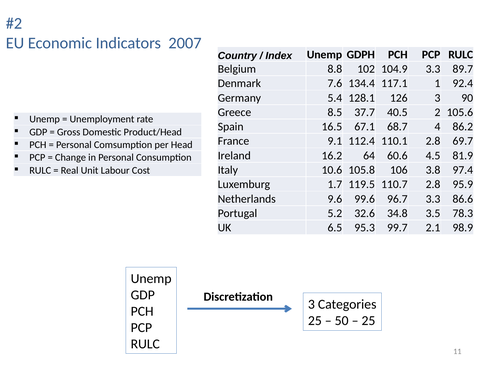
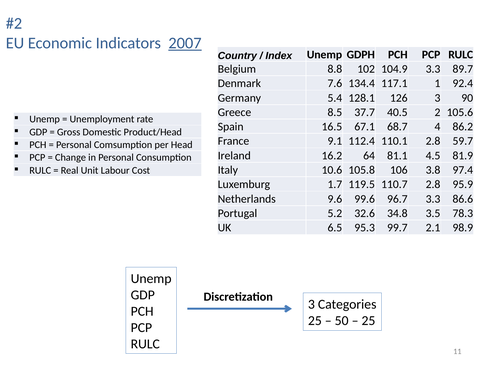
2007 underline: none -> present (185, 43)
69.7: 69.7 -> 59.7 (463, 141)
60.6: 60.6 -> 81.1 (397, 156)
